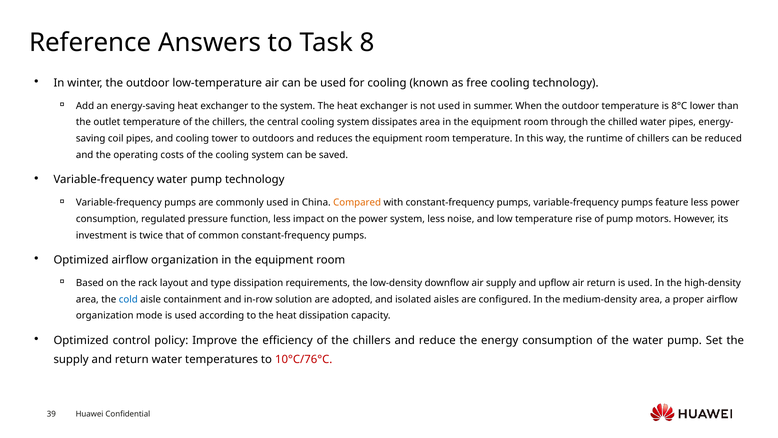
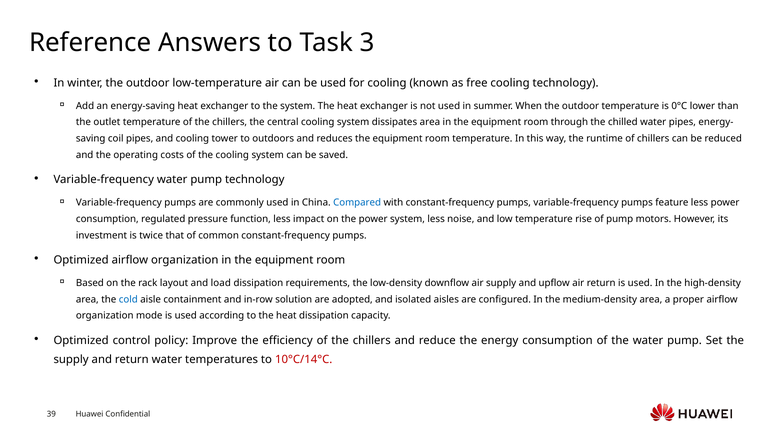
8: 8 -> 3 (367, 42)
8°C: 8°C -> 0°C (679, 106)
Compared colour: orange -> blue (357, 202)
type: type -> load (221, 283)
10°C/76°C: 10°C/76°C -> 10°C/14°C (304, 359)
